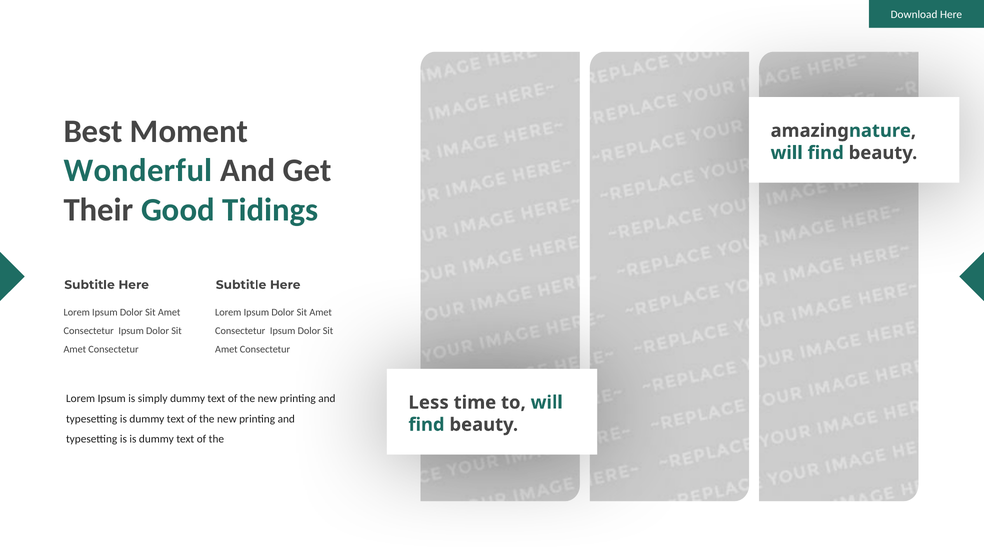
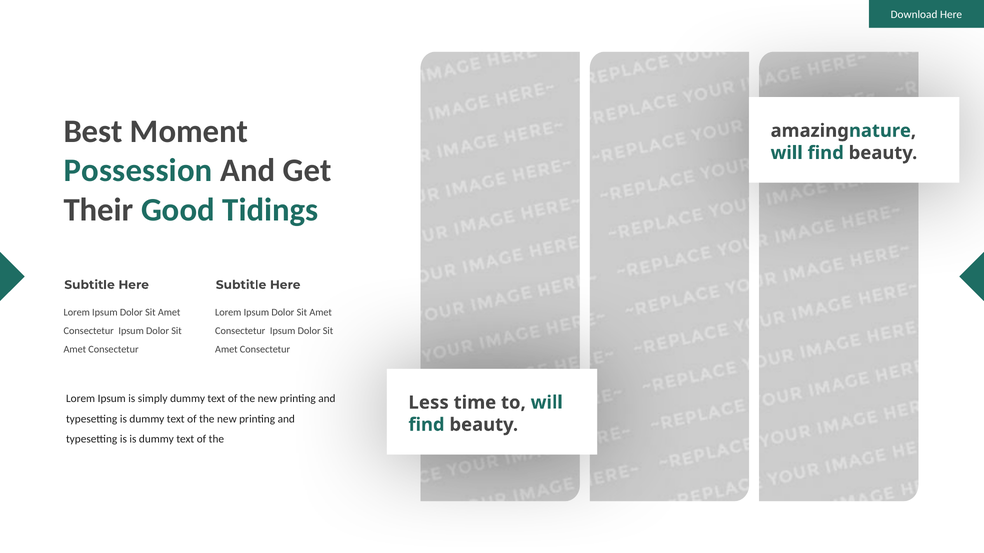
Wonderful: Wonderful -> Possession (138, 171)
